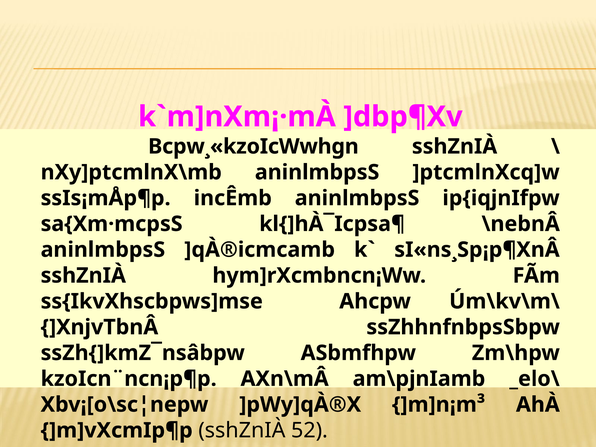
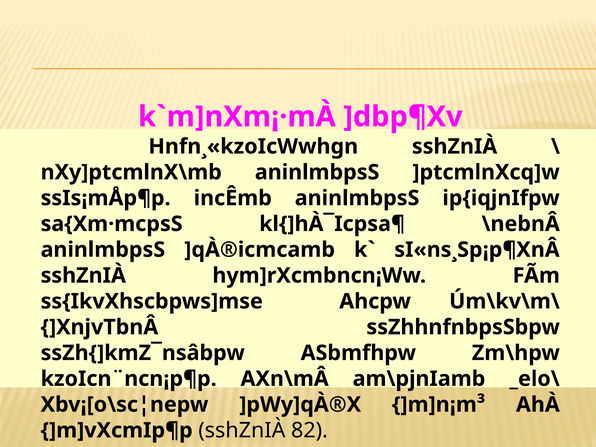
Bcpw¸«kzoIcWwhgn: Bcpw¸«kzoIcWwhgn -> Hnfn¸«kzoIcWwhgn (253, 146)
52: 52 -> 82 (310, 430)
